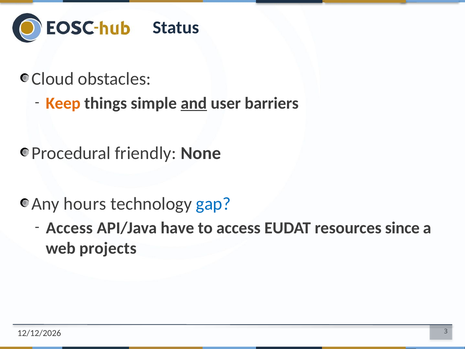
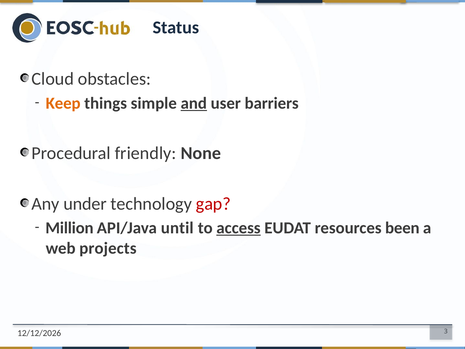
hours: hours -> under (85, 204)
gap colour: blue -> red (213, 204)
Access: Access -> Million (69, 228)
have: have -> until (177, 228)
access underline: none -> present (238, 228)
since: since -> been (402, 228)
